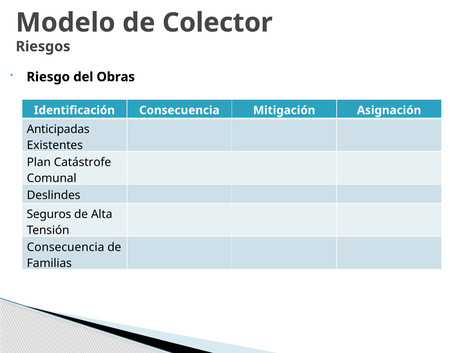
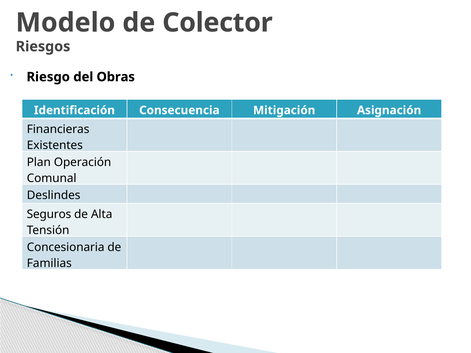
Anticipadas: Anticipadas -> Financieras (58, 129)
Catástrofe: Catástrofe -> Operación (83, 162)
Consecuencia: Consecuencia -> Concesionaria (66, 248)
